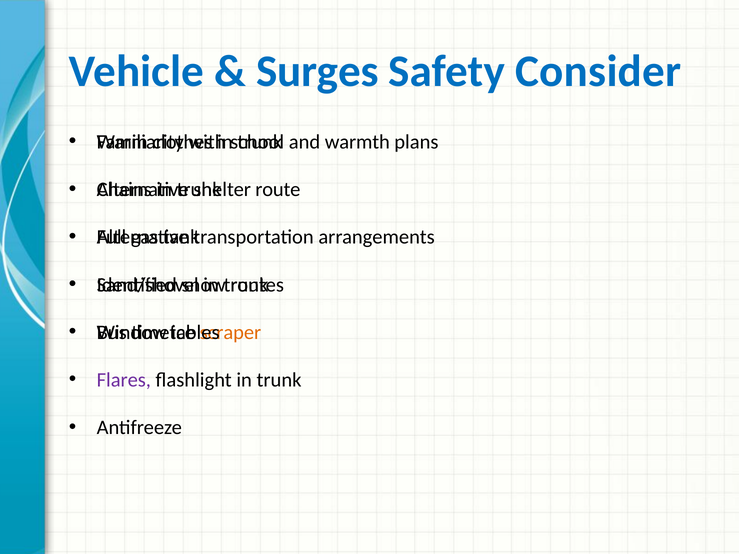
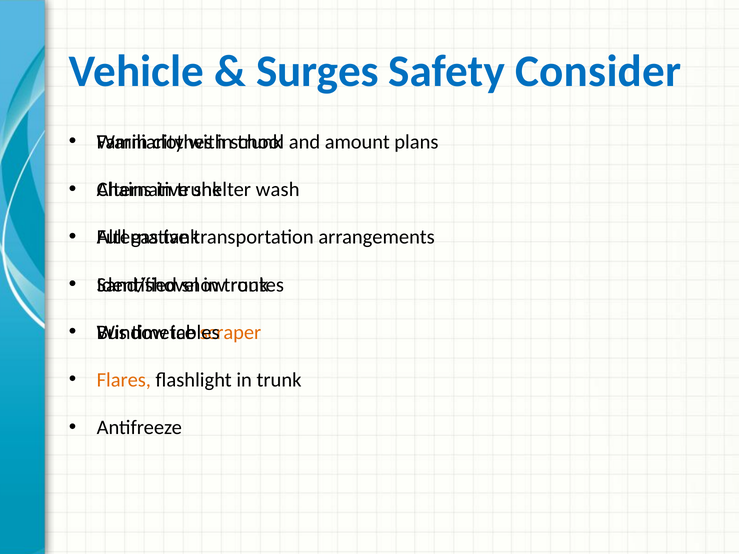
warmth: warmth -> amount (357, 142)
route: route -> wash (278, 190)
Flares colour: purple -> orange (124, 380)
